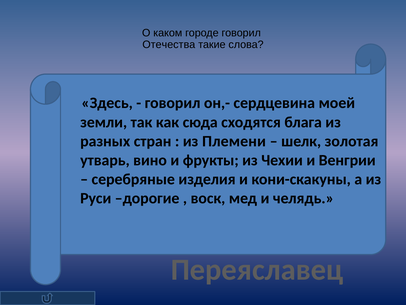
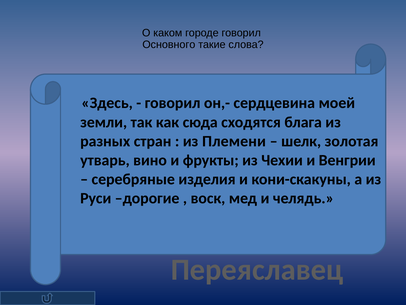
Отечества: Отечества -> Основного (169, 44)
